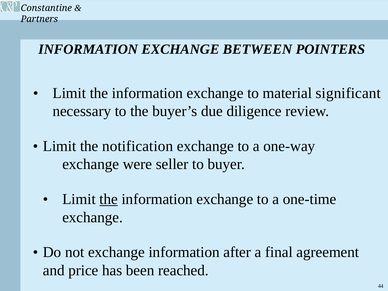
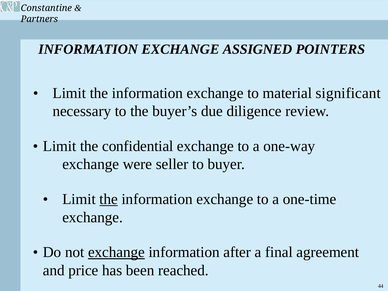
BETWEEN: BETWEEN -> ASSIGNED (258, 49)
notification: notification -> confidential (138, 146)
exchange underline: none -> present (116, 252)
